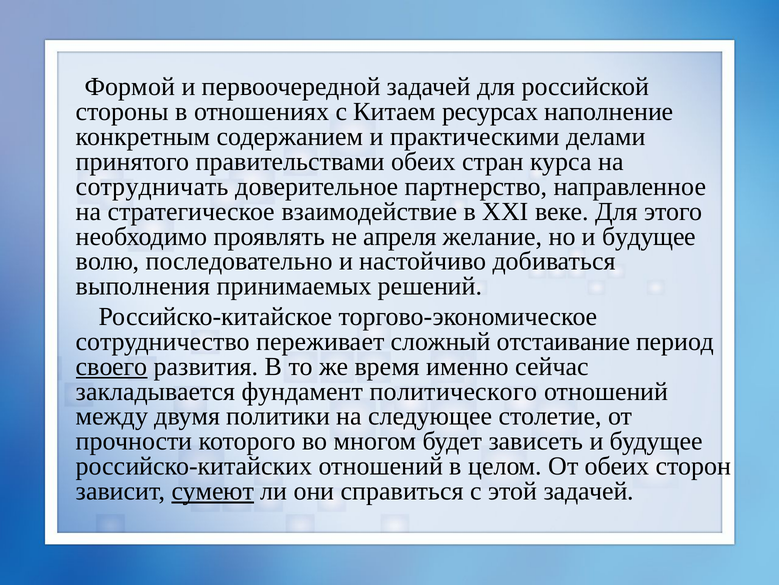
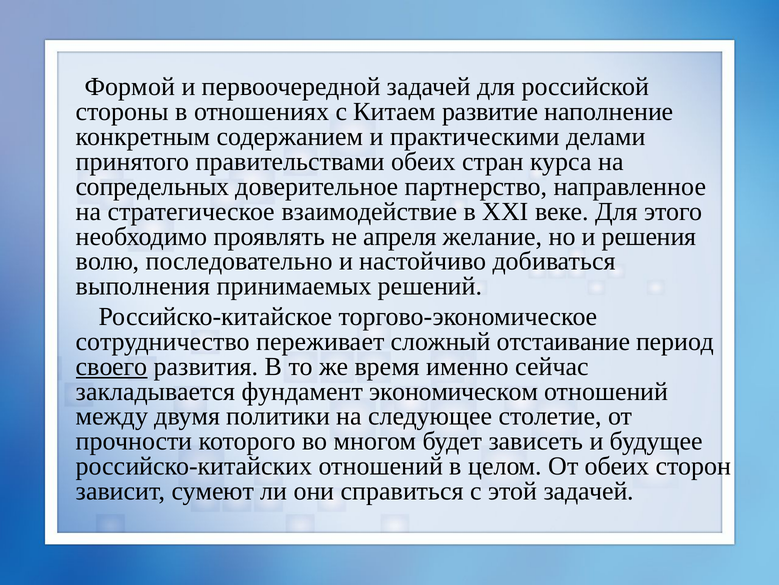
ресурсах: ресурсах -> развитие (490, 111)
сотрудничать: сотрудничать -> сопредельных (153, 186)
но и будущее: будущее -> решения (649, 236)
политического: политического -> экономическом (454, 391)
сумеют underline: present -> none (213, 491)
